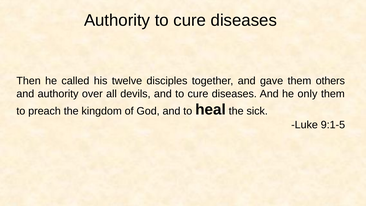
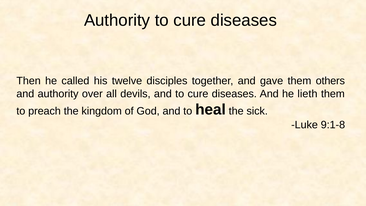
only: only -> lieth (307, 94)
9:1-5: 9:1-5 -> 9:1-8 (333, 125)
